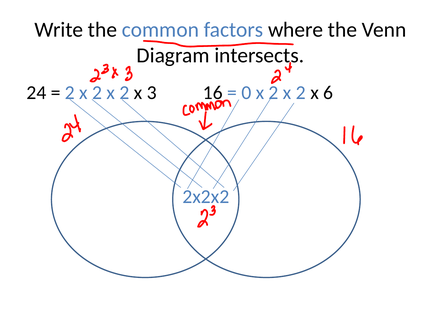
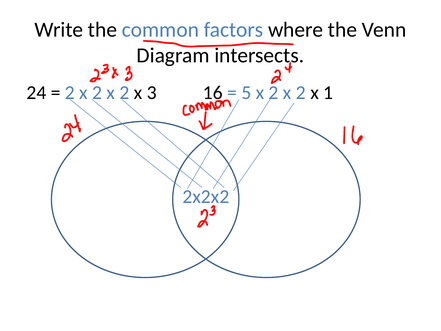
0: 0 -> 5 (246, 93)
6: 6 -> 1 (328, 93)
